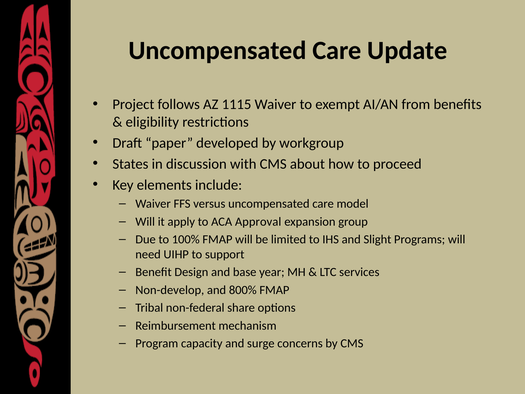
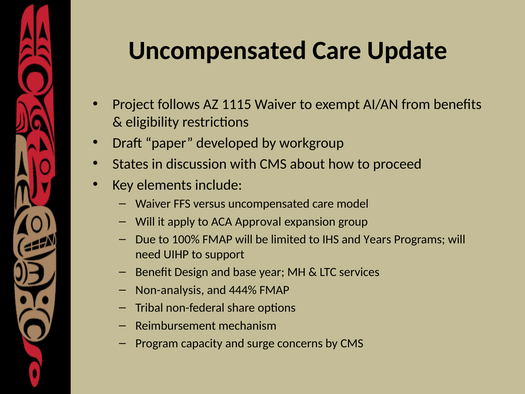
Slight: Slight -> Years (377, 239)
Non-develop: Non-develop -> Non-analysis (170, 290)
800%: 800% -> 444% (243, 290)
